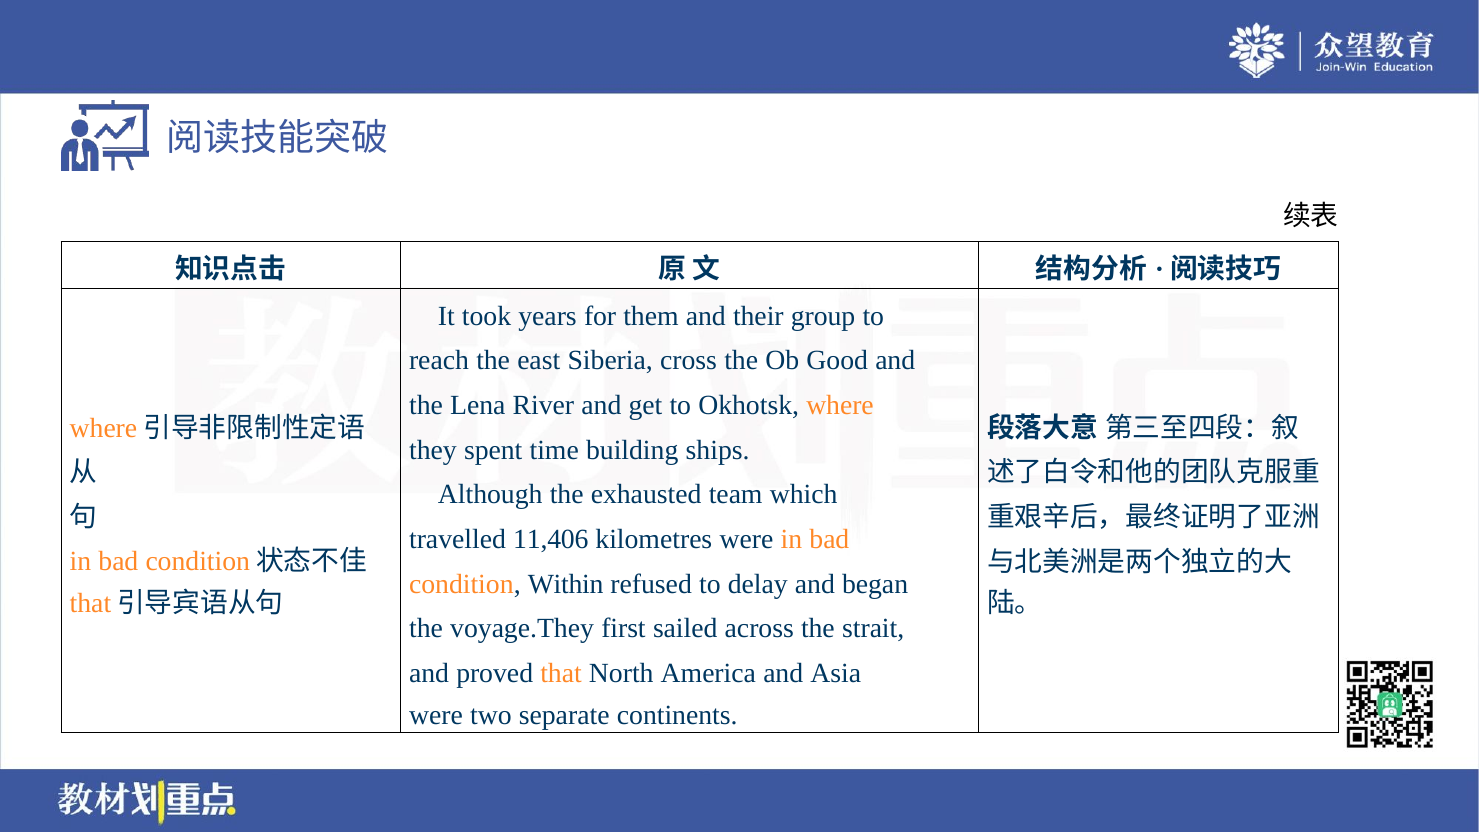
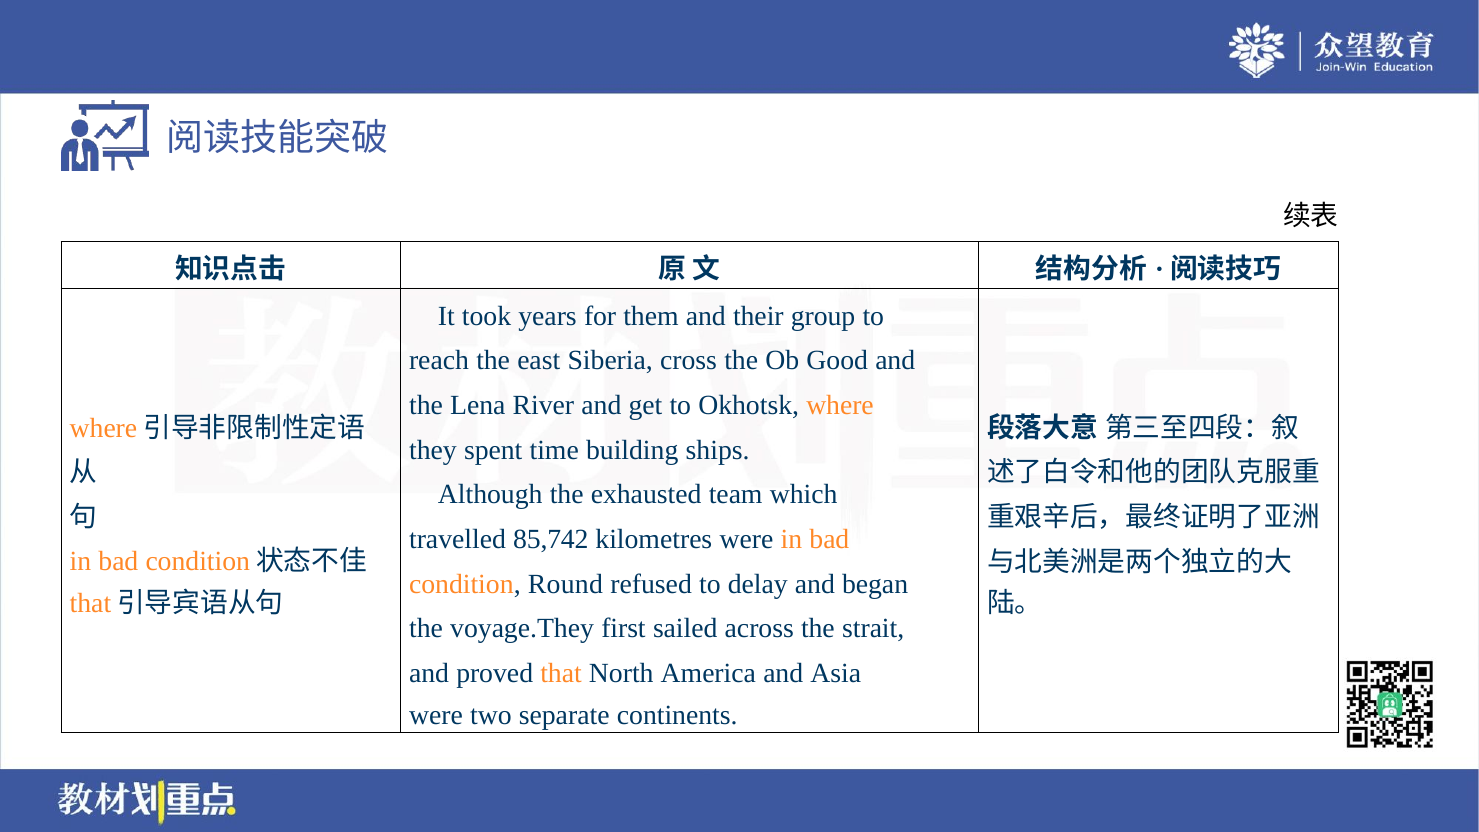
11,406: 11,406 -> 85,742 (551, 539)
Within: Within -> Round (565, 584)
